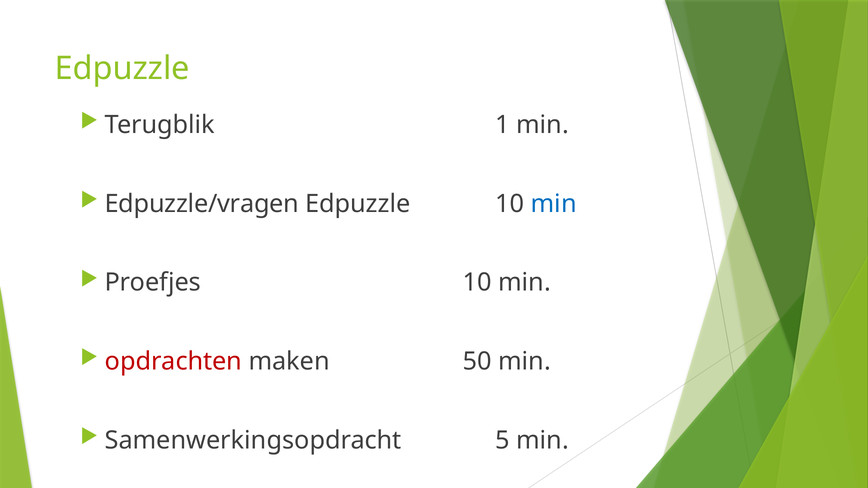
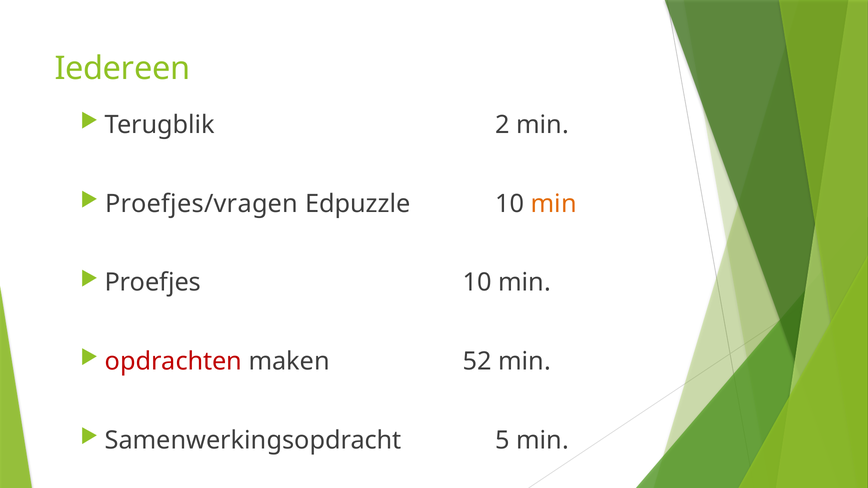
Edpuzzle: Edpuzzle -> Iedereen (122, 68)
1: 1 -> 2 (503, 125)
Edpuzzle/vragen: Edpuzzle/vragen -> Proefjes/vragen (202, 204)
min colour: blue -> orange (554, 204)
50: 50 -> 52 (477, 362)
